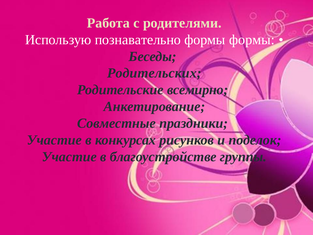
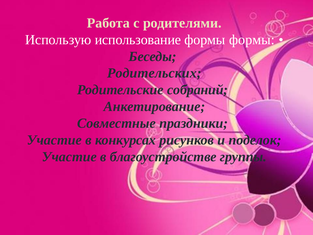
познавательно: познавательно -> использование (138, 40)
всемирно: всемирно -> собраний (198, 90)
